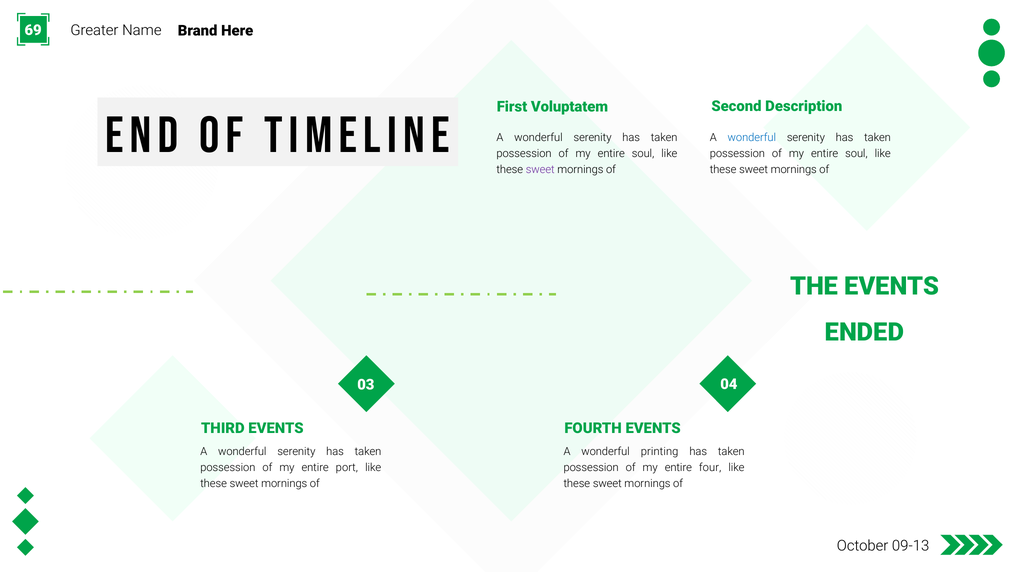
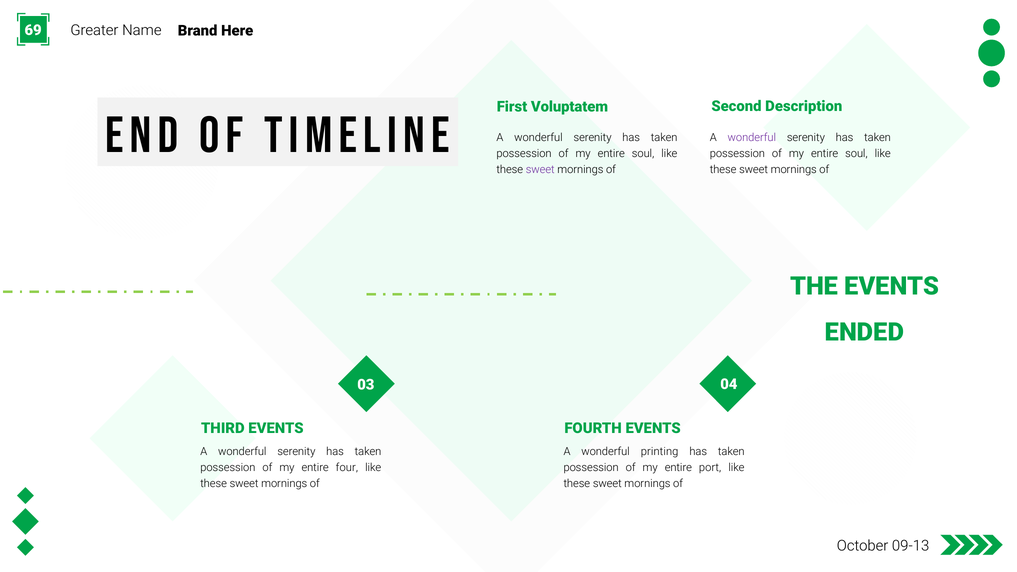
wonderful colour: blue -> purple (752, 137)
port: port -> four (347, 468)
four: four -> port (710, 468)
